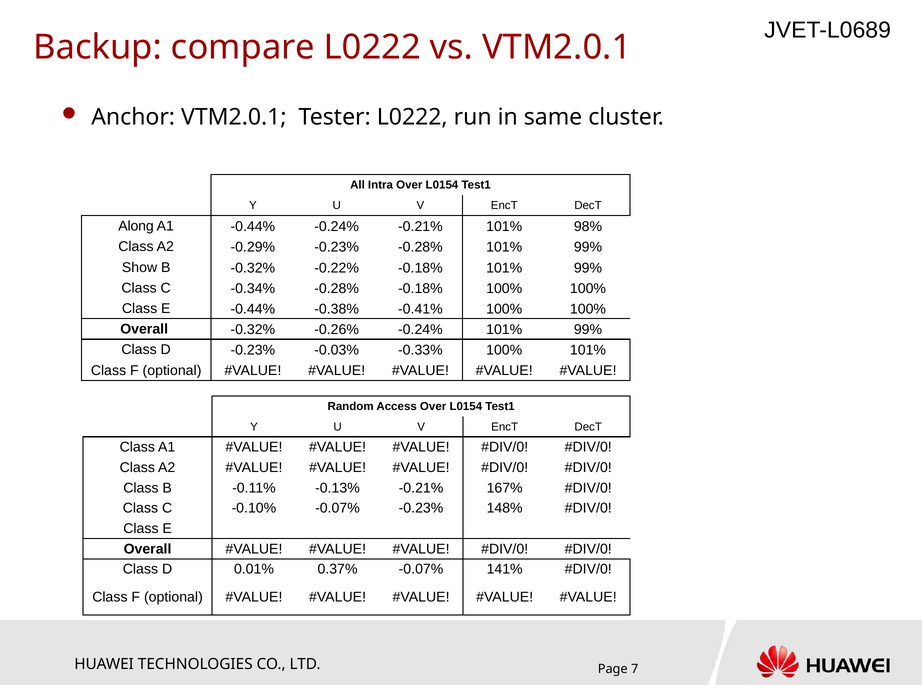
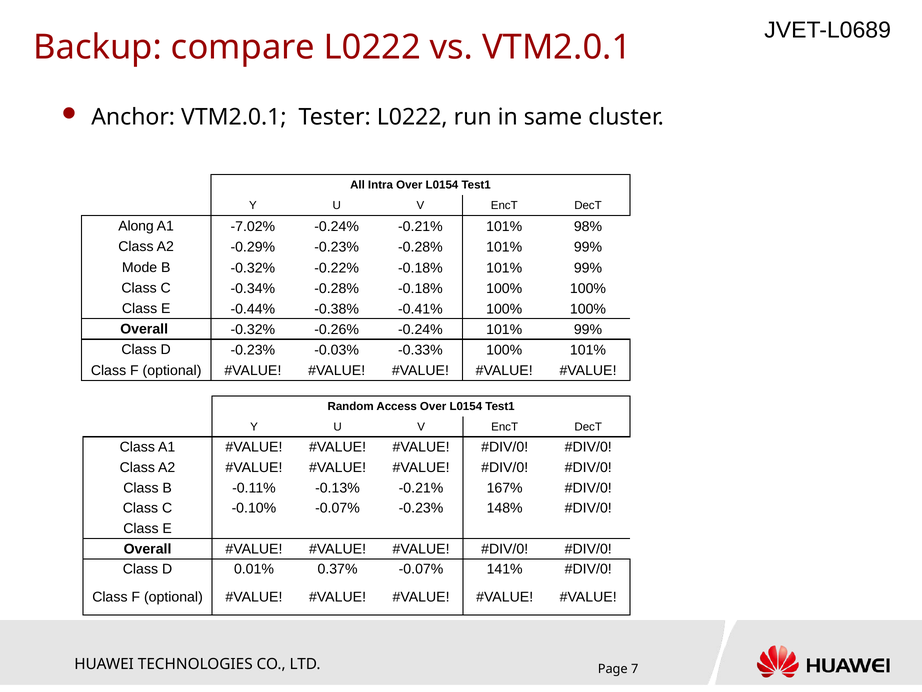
A1 -0.44%: -0.44% -> -7.02% (253, 227)
Show: Show -> Mode (140, 267)
